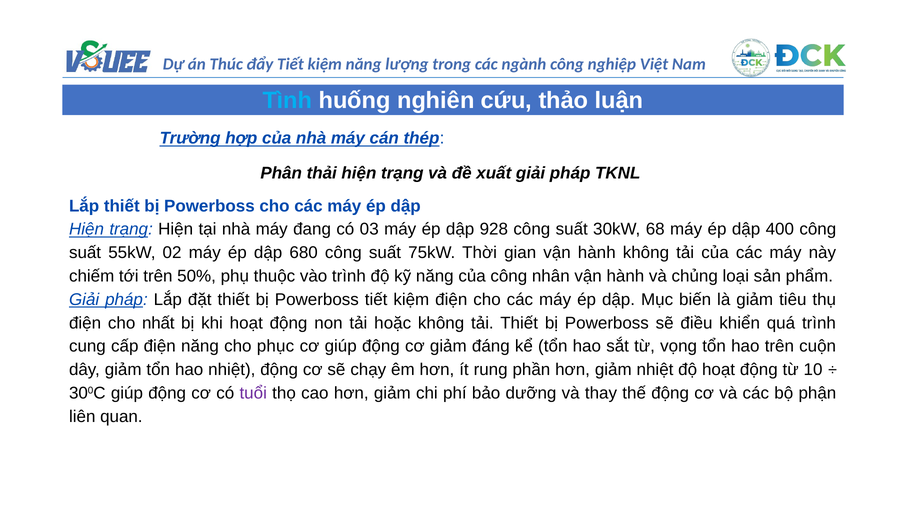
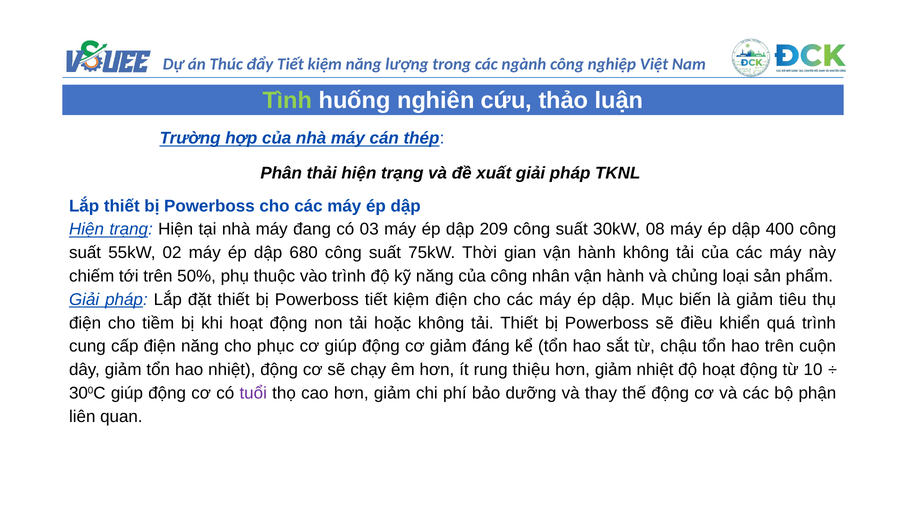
Tình colour: light blue -> light green (287, 101)
928: 928 -> 209 (494, 230)
68: 68 -> 08 (655, 230)
nhất: nhất -> tiềm (158, 323)
vọng: vọng -> chậu (679, 347)
phần: phần -> thiệu (531, 370)
